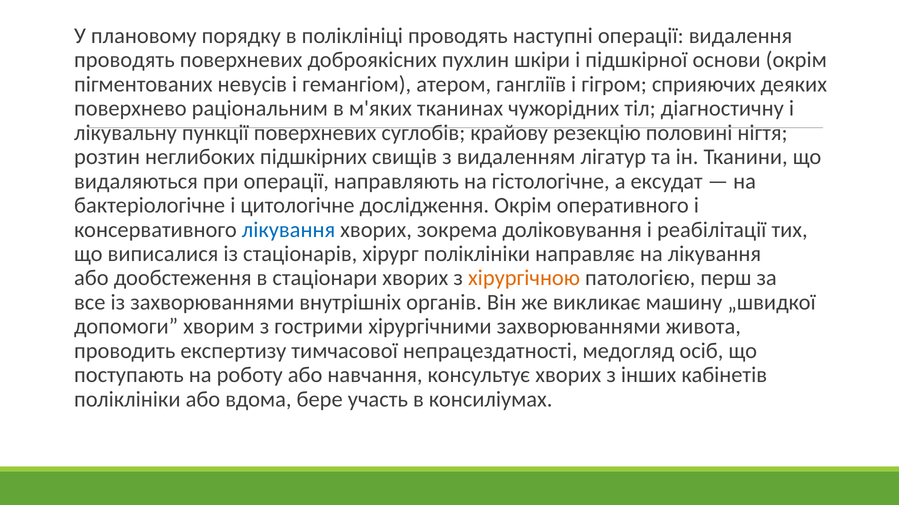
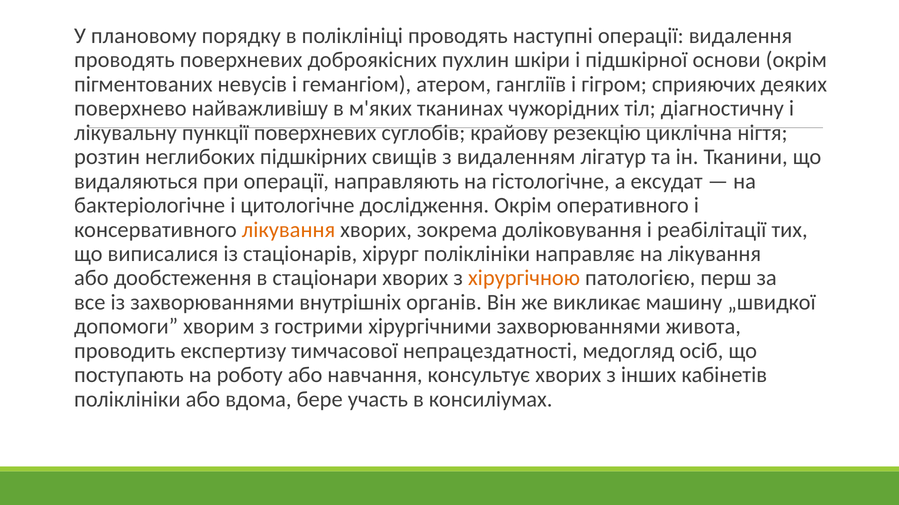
раціональним: раціональним -> найважливішу (260, 109)
половині: половині -> циклічна (689, 133)
лікування colour: blue -> orange (288, 230)
